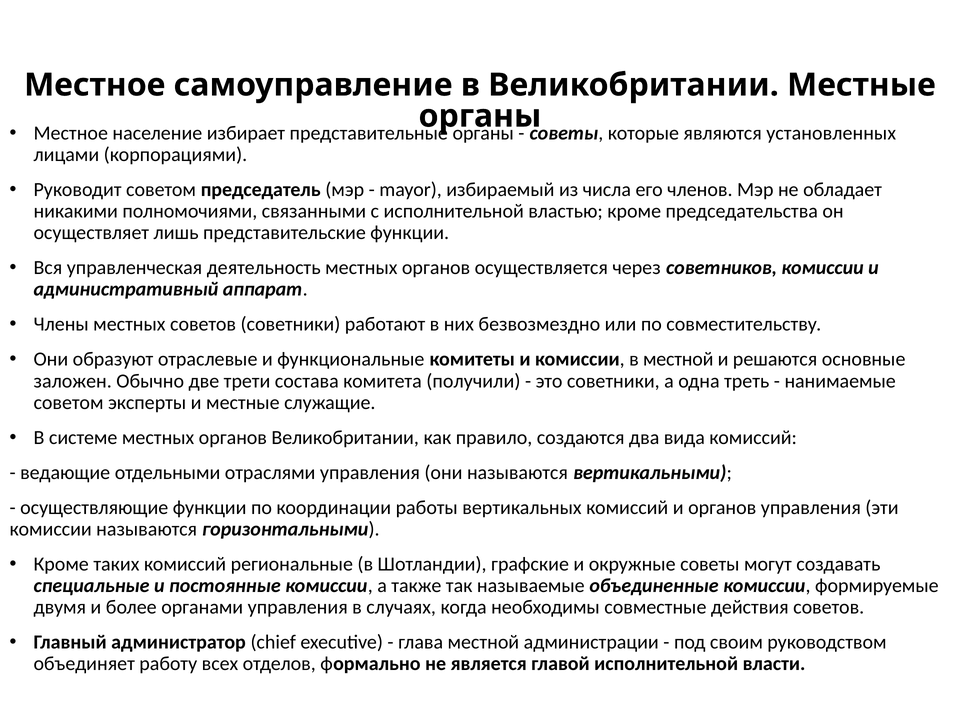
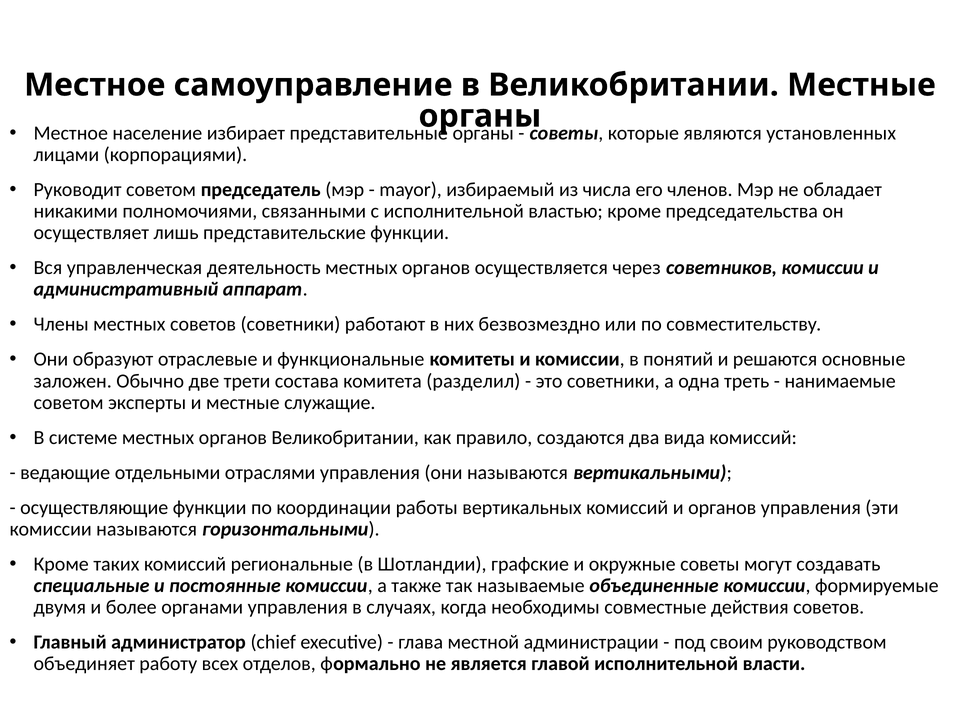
в местной: местной -> понятий (678, 359)
получили: получили -> разделил (473, 381)
